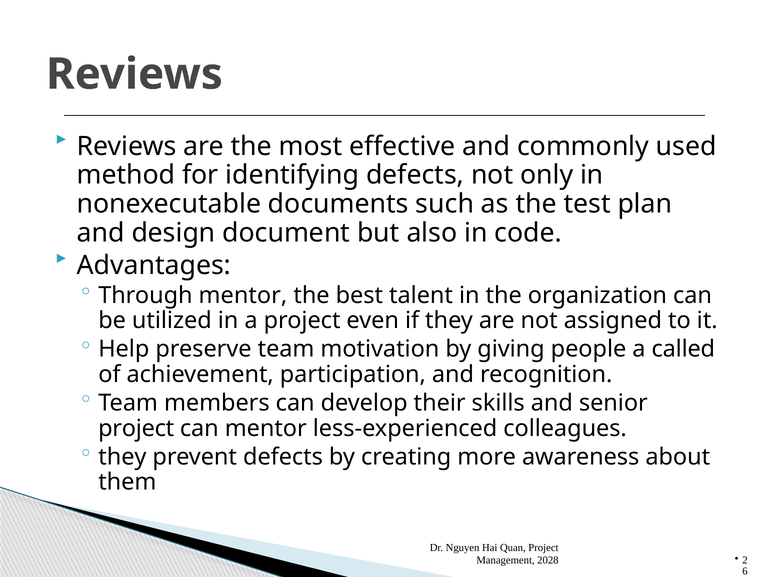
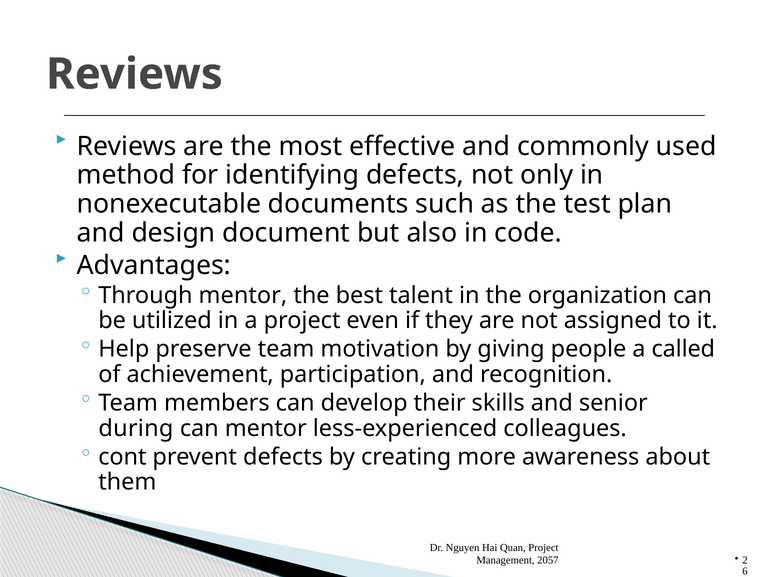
project: project -> during (136, 428)
they: they -> cont (122, 457)
2028: 2028 -> 2057 (548, 560)
